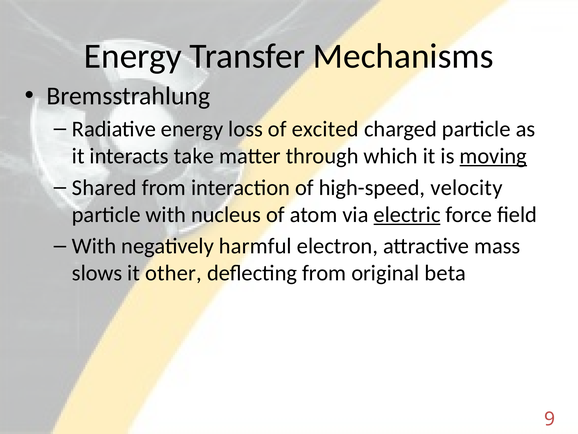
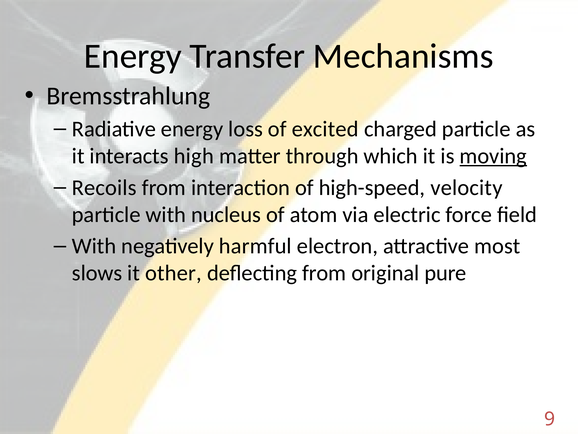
take: take -> high (194, 156)
Shared: Shared -> Recoils (104, 187)
electric underline: present -> none (407, 214)
mass: mass -> most (497, 246)
beta: beta -> pure (445, 273)
